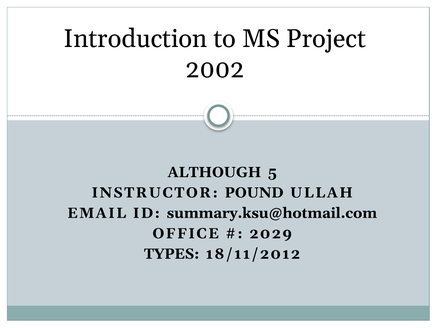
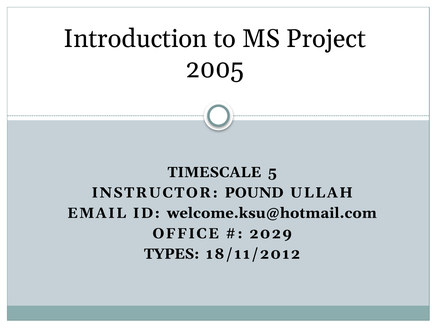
2002: 2002 -> 2005 (215, 69)
ALTHOUGH: ALTHOUGH -> TIMESCALE (214, 172)
summary.ksu@hotmail.com: summary.ksu@hotmail.com -> welcome.ksu@hotmail.com (272, 213)
